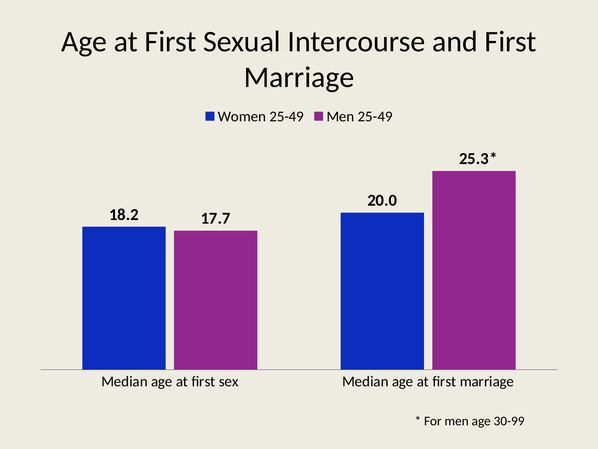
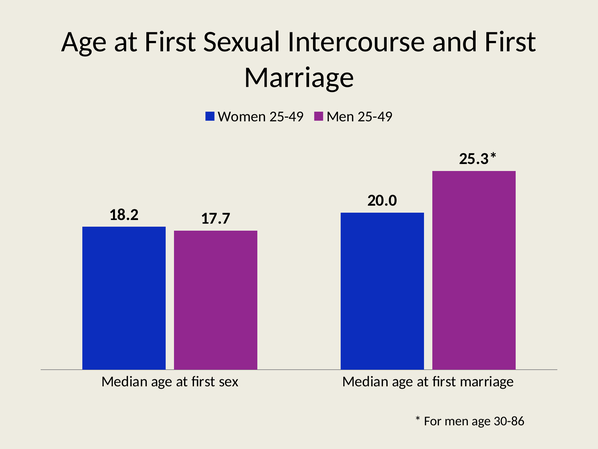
30-99: 30-99 -> 30-86 (509, 420)
